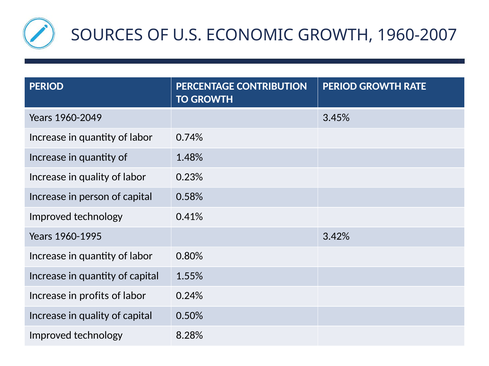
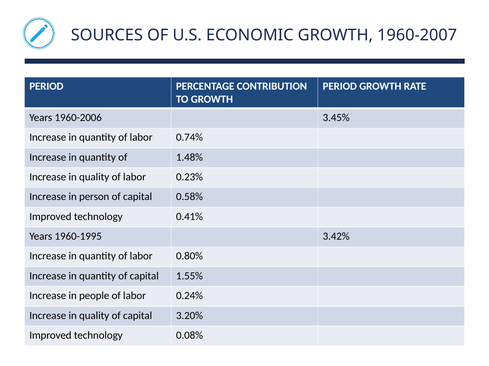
1960-2049: 1960-2049 -> 1960-2006 (78, 118)
profits: profits -> people (94, 296)
0.50%: 0.50% -> 3.20% (189, 316)
8.28%: 8.28% -> 0.08% (189, 336)
